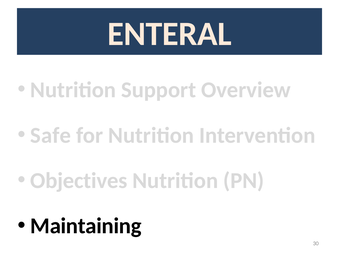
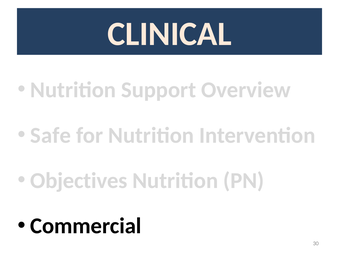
ENTERAL: ENTERAL -> CLINICAL (170, 34)
Maintaining: Maintaining -> Commercial (86, 225)
